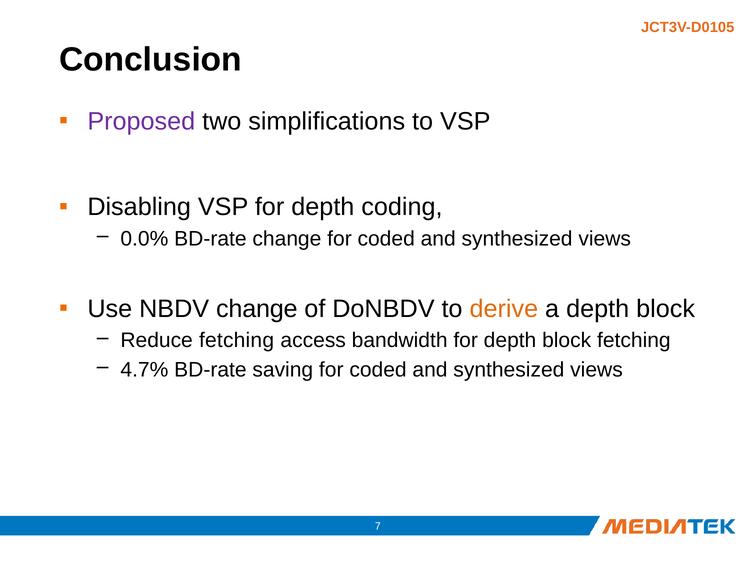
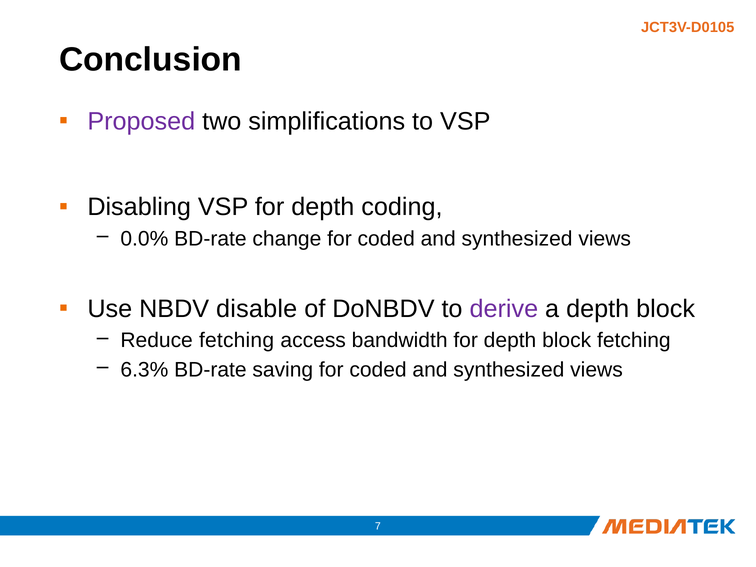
NBDV change: change -> disable (257, 309)
derive colour: orange -> purple (504, 309)
4.7%: 4.7% -> 6.3% (144, 370)
